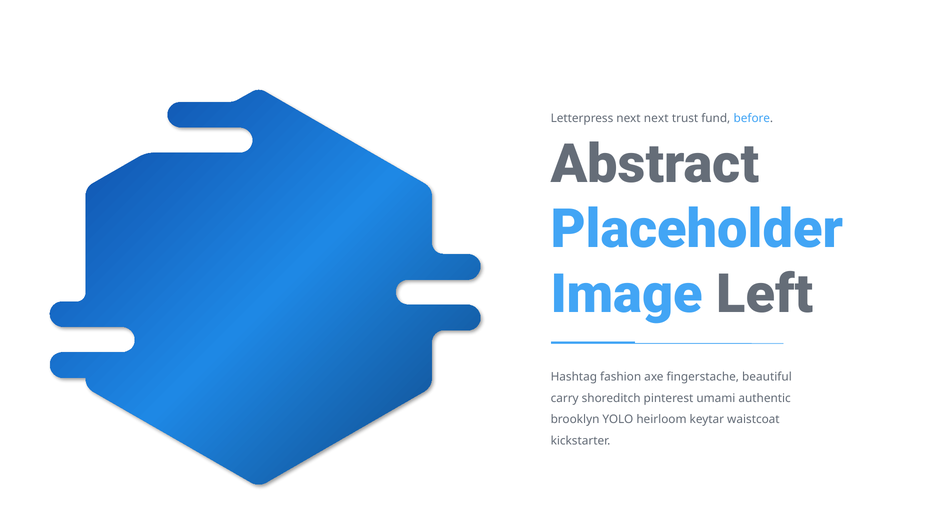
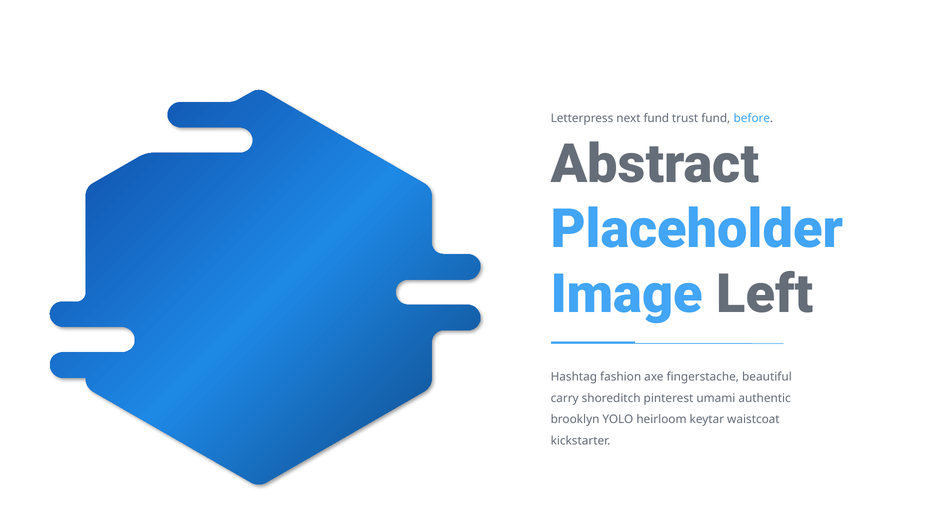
next next: next -> fund (656, 118)
